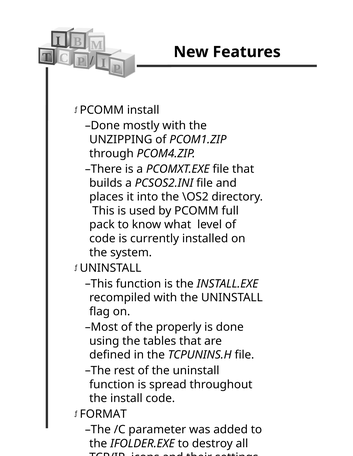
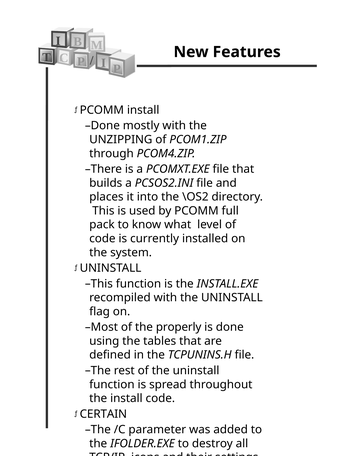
FORMAT: FORMAT -> CERTAIN (103, 414)
